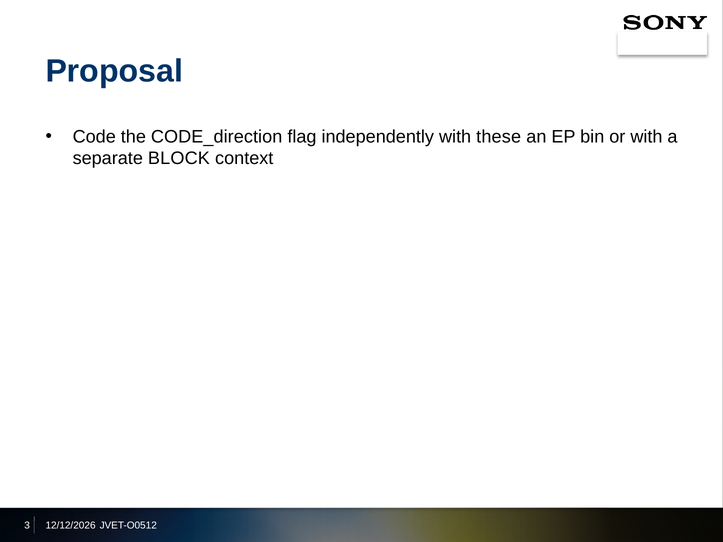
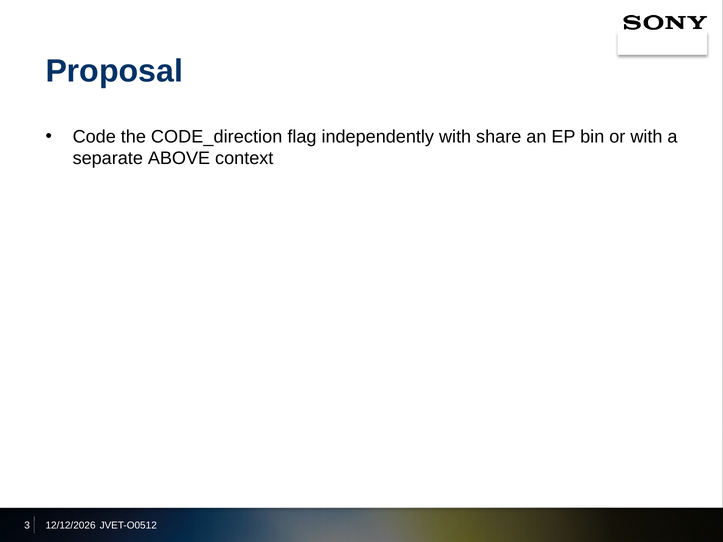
these: these -> share (499, 137)
BLOCK: BLOCK -> ABOVE (179, 158)
